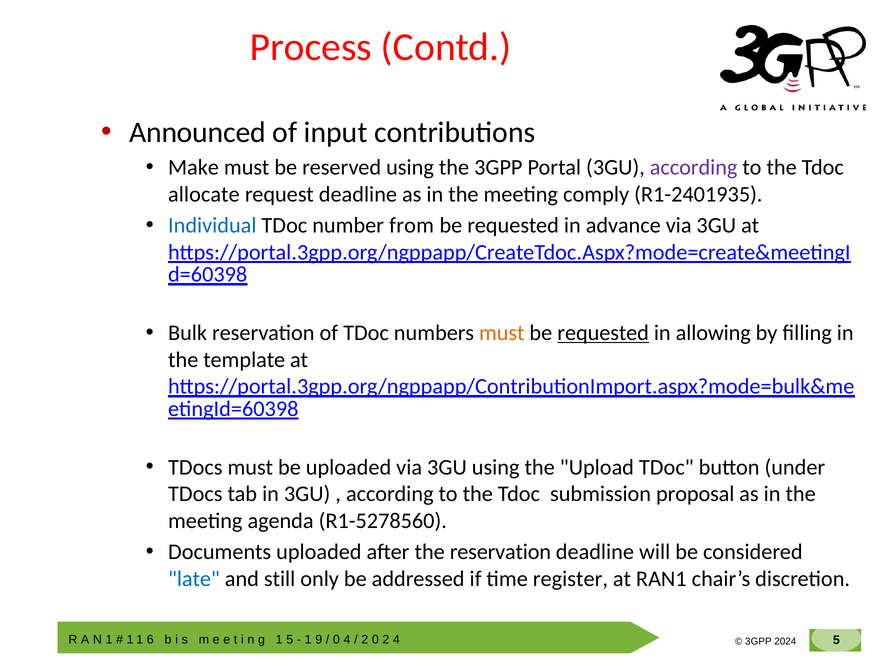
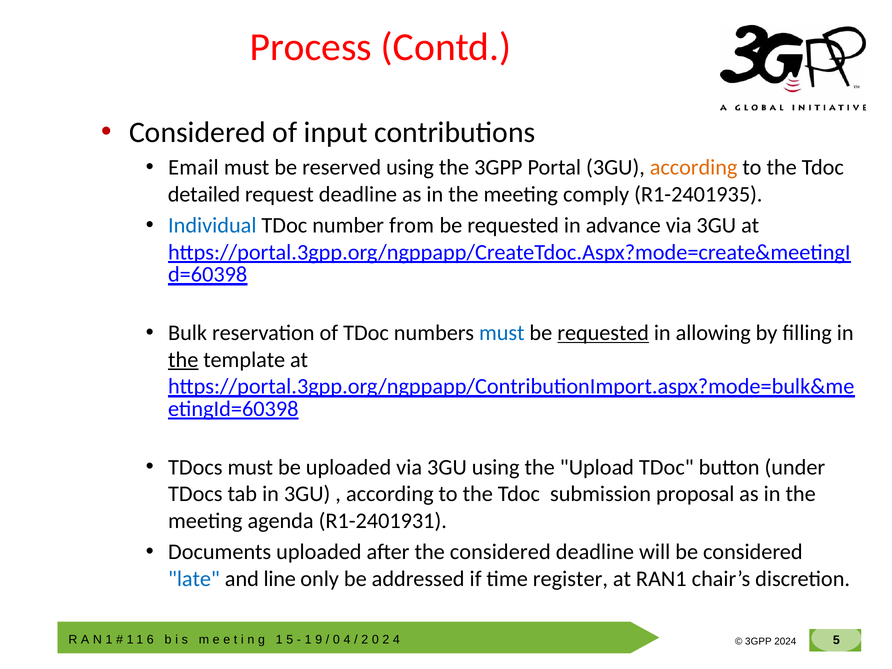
Announced: Announced -> Considered (197, 132)
Make: Make -> Email (193, 167)
according colour: purple -> orange (694, 167)
allocate: allocate -> detailed (204, 194)
must colour: orange -> blue (502, 333)
the underline: none -> present (183, 360)
R1-5278560: R1-5278560 -> R1-2401931 (383, 521)
the reservation: reservation -> considered (500, 552)
still: still -> line (280, 579)
